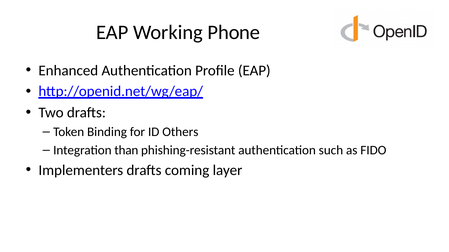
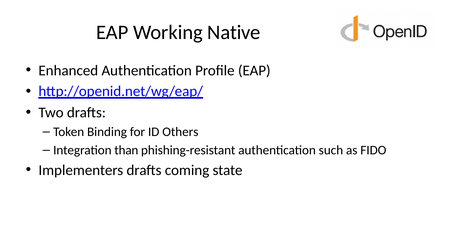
Phone: Phone -> Native (234, 33)
layer: layer -> state (228, 171)
